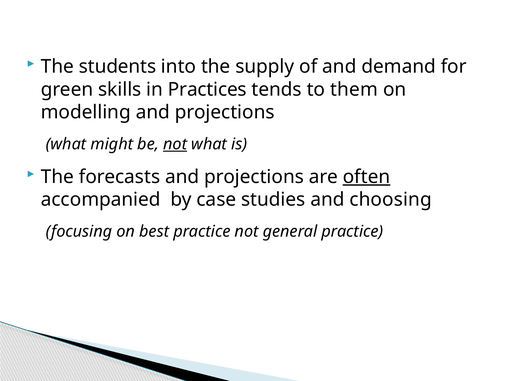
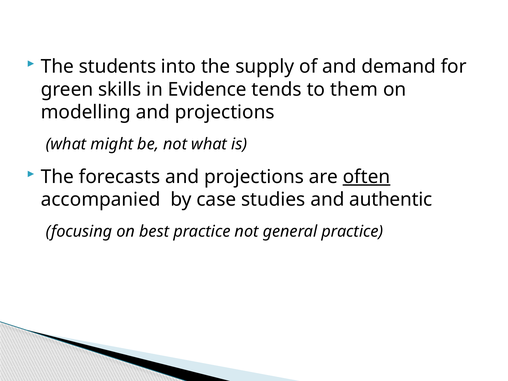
Practices: Practices -> Evidence (207, 89)
not underline: present -> none (175, 144)
choosing: choosing -> authentic (391, 200)
